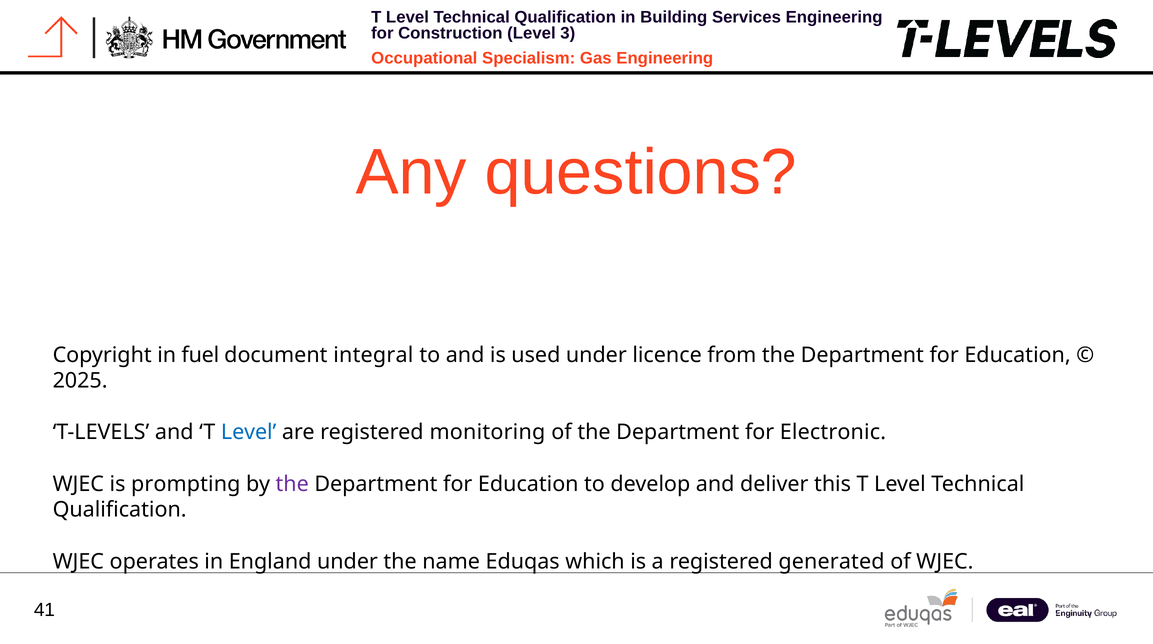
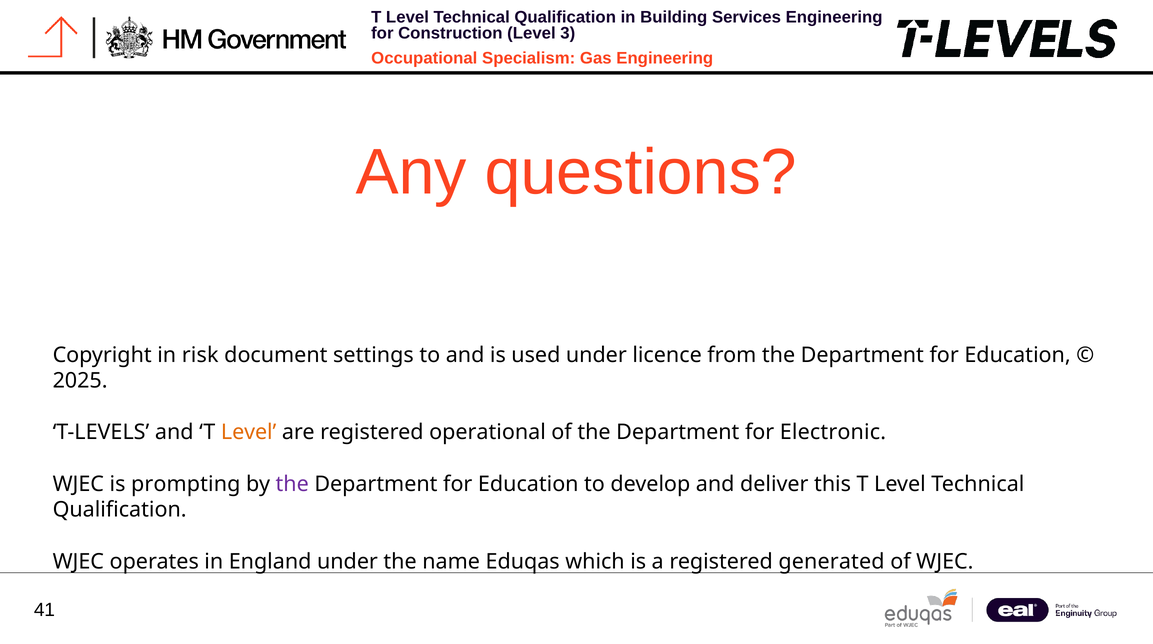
fuel: fuel -> risk (200, 355)
integral: integral -> settings (373, 355)
Level colour: blue -> orange (249, 433)
monitoring: monitoring -> operational (488, 433)
